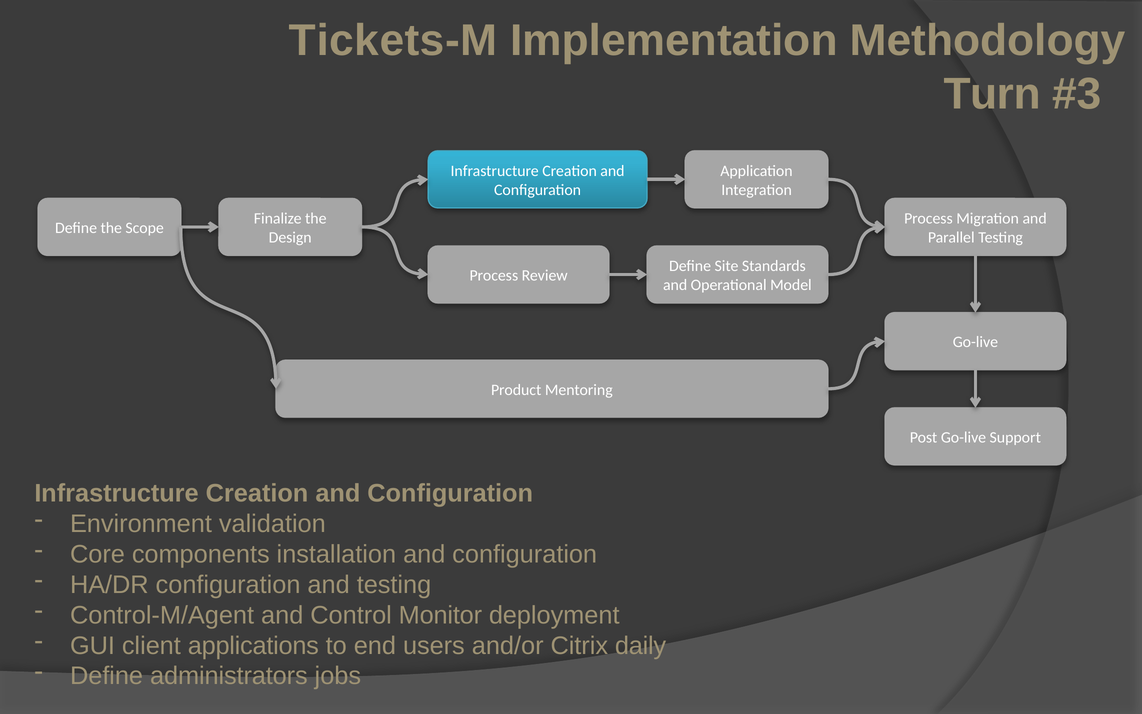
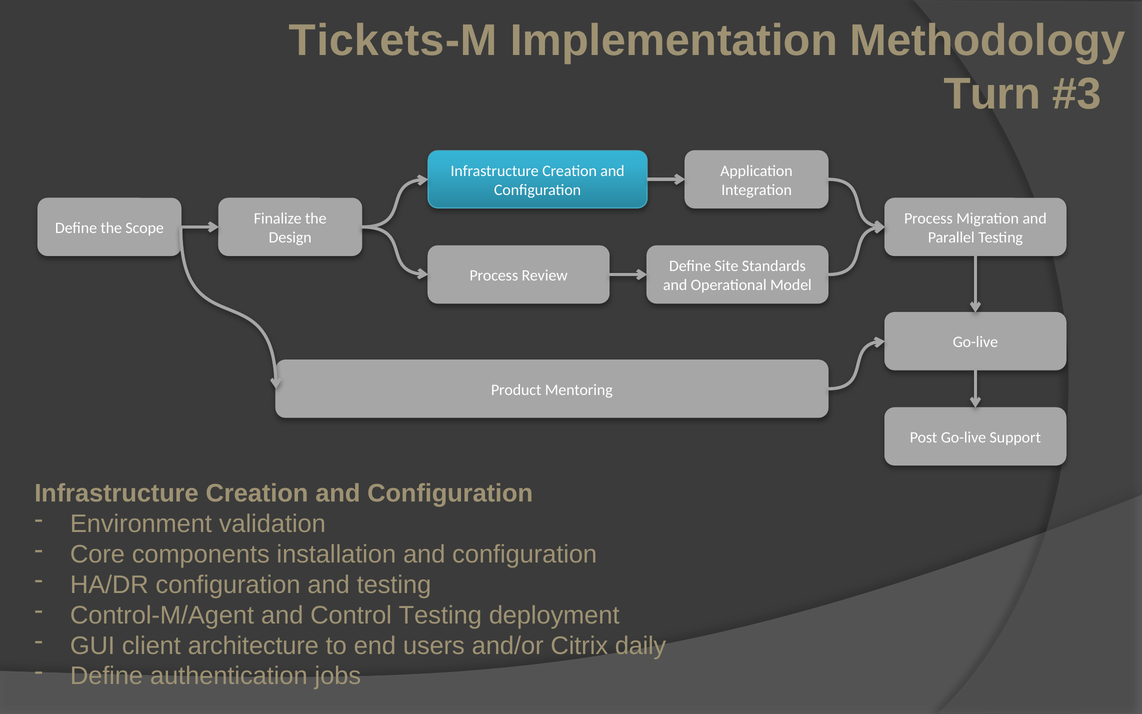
Control Monitor: Monitor -> Testing (440, 615)
applications: applications -> architecture (253, 645)
administrators: administrators -> authentication (229, 676)
